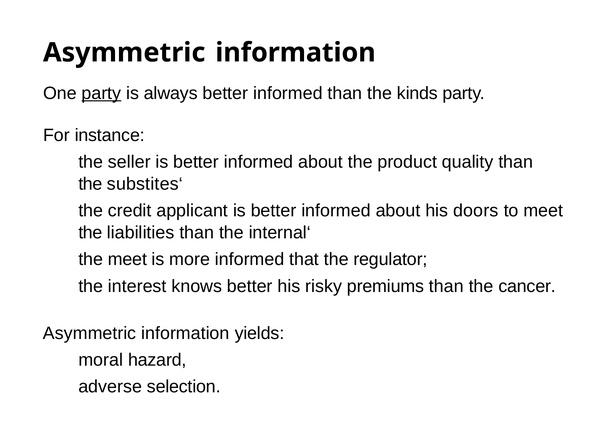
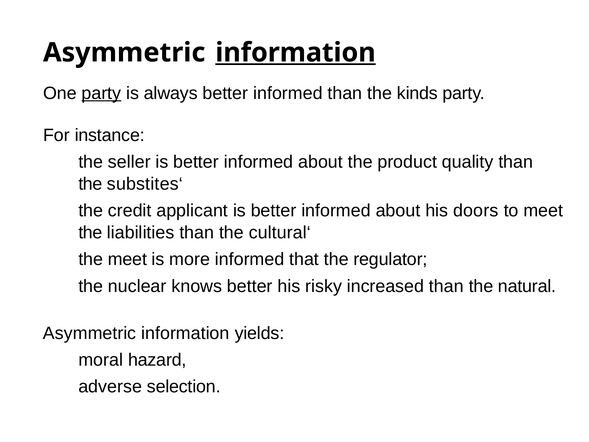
information underline: none -> present (296, 53)
internal‘: internal‘ -> cultural‘ (280, 233)
interest: interest -> nuclear (137, 286)
premiums: premiums -> increased (385, 286)
cancer: cancer -> natural (527, 286)
